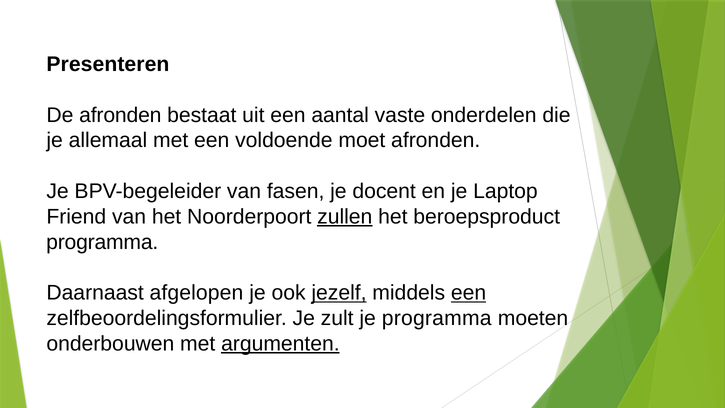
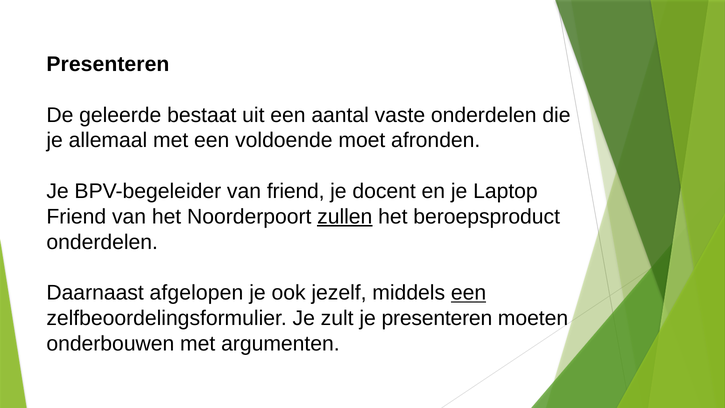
De afronden: afronden -> geleerde (120, 115)
van fasen: fasen -> friend (296, 191)
programma: programma -> onderdelen (102, 242)
jezelf underline: present -> none (339, 293)
je programma: programma -> presenteren (437, 318)
argumenten underline: present -> none (280, 344)
